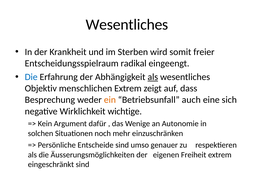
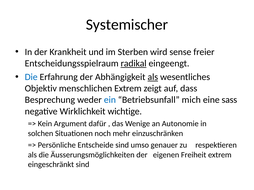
Wesentliches: Wesentliches -> Systemischer (127, 25)
somit: somit -> sense (180, 52)
radikal underline: none -> present (134, 64)
ein colour: orange -> blue (110, 100)
auch: auch -> mich (191, 100)
sich: sich -> sass (229, 100)
